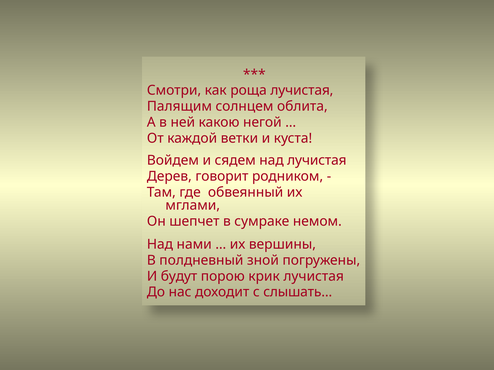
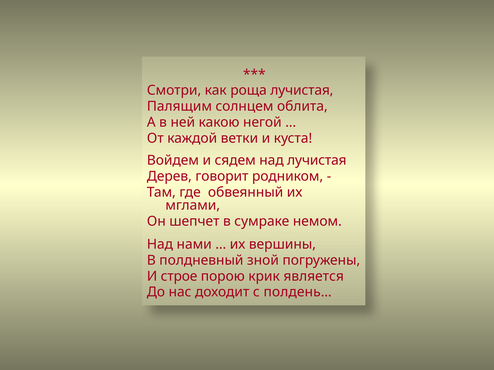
будут: будут -> строе (179, 277)
крик лучистая: лучистая -> является (314, 277)
слышать…: слышать… -> полдень… (298, 293)
